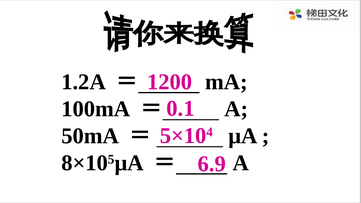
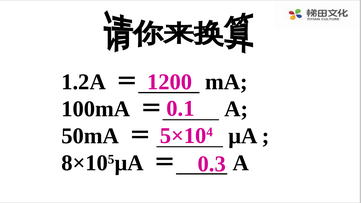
6.9: 6.9 -> 0.3 (212, 164)
